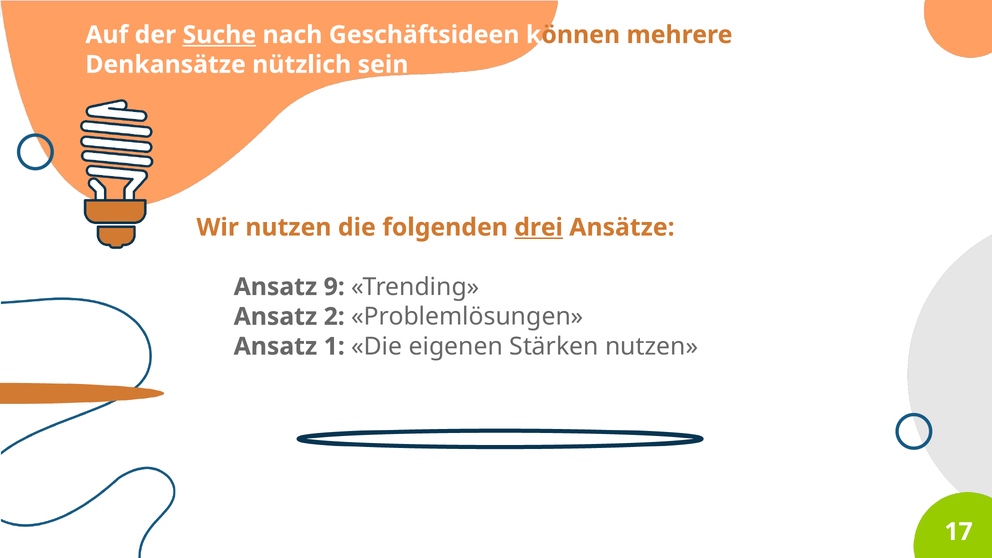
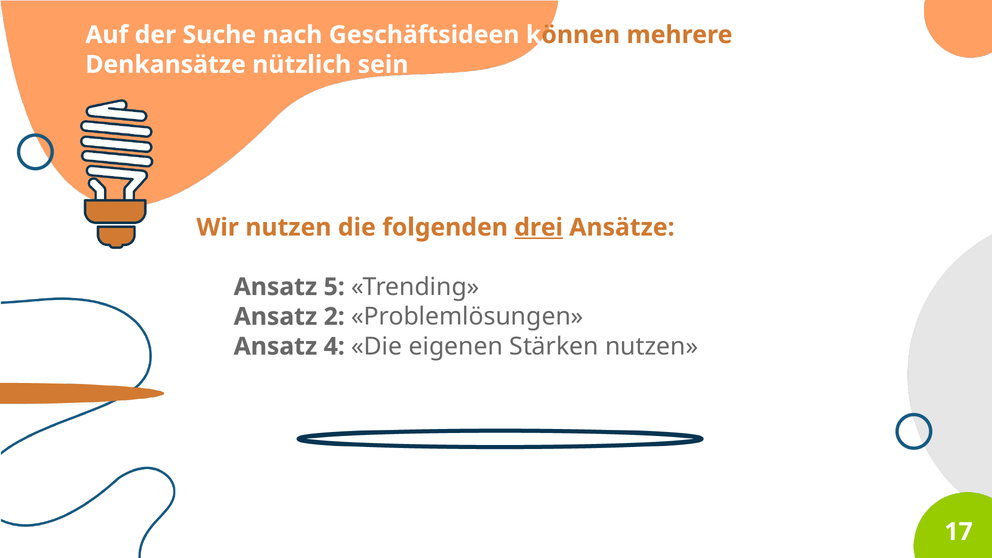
Suche underline: present -> none (219, 35)
9: 9 -> 5 (334, 287)
1: 1 -> 4 (334, 346)
